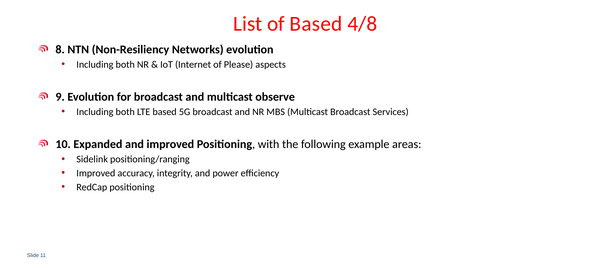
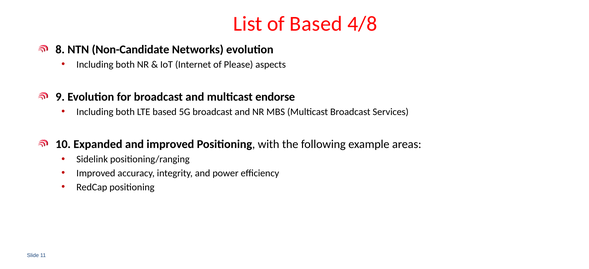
Non-Resiliency: Non-Resiliency -> Non-Candidate (131, 50)
observe: observe -> endorse (275, 97)
